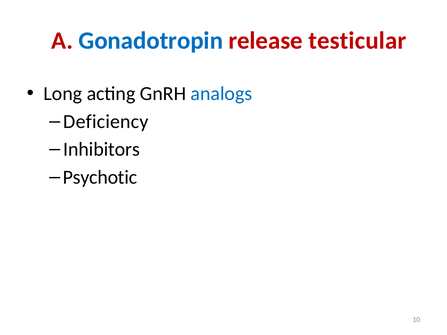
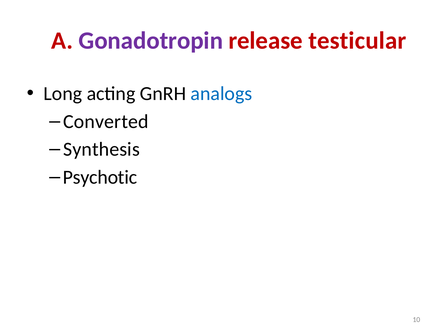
Gonadotropin colour: blue -> purple (151, 41)
Deficiency: Deficiency -> Converted (106, 122)
Inhibitors: Inhibitors -> Synthesis (101, 149)
